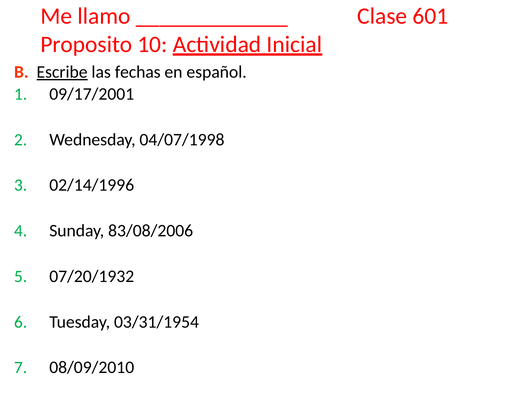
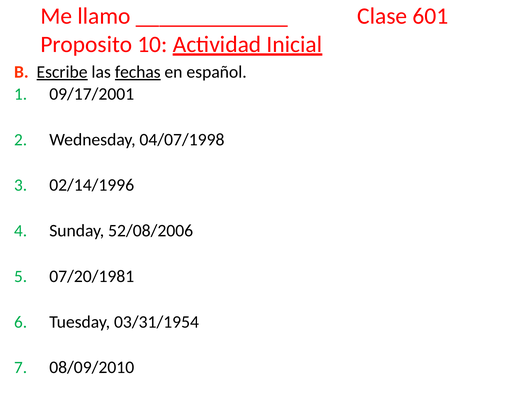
fechas underline: none -> present (138, 72)
83/08/2006: 83/08/2006 -> 52/08/2006 (151, 231)
07/20/1932: 07/20/1932 -> 07/20/1981 (92, 276)
